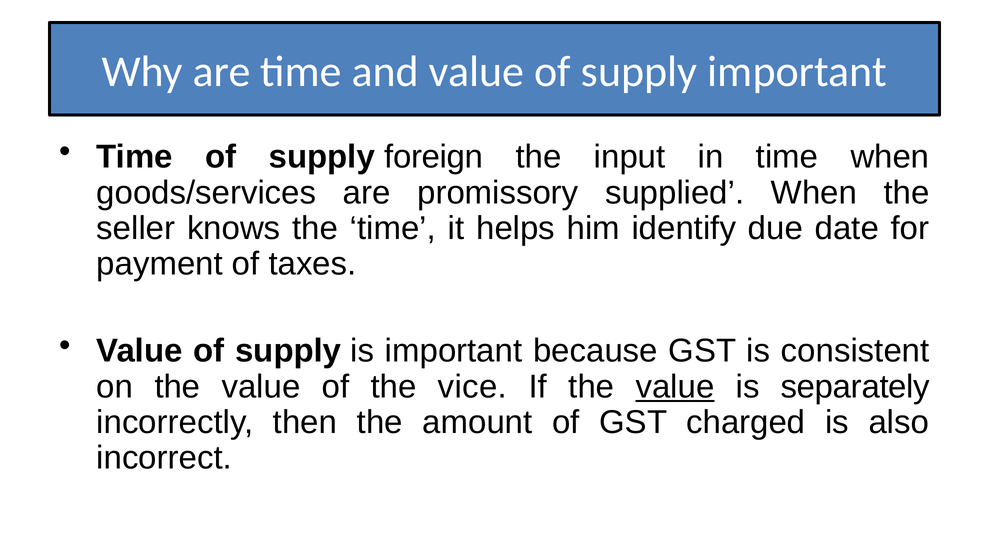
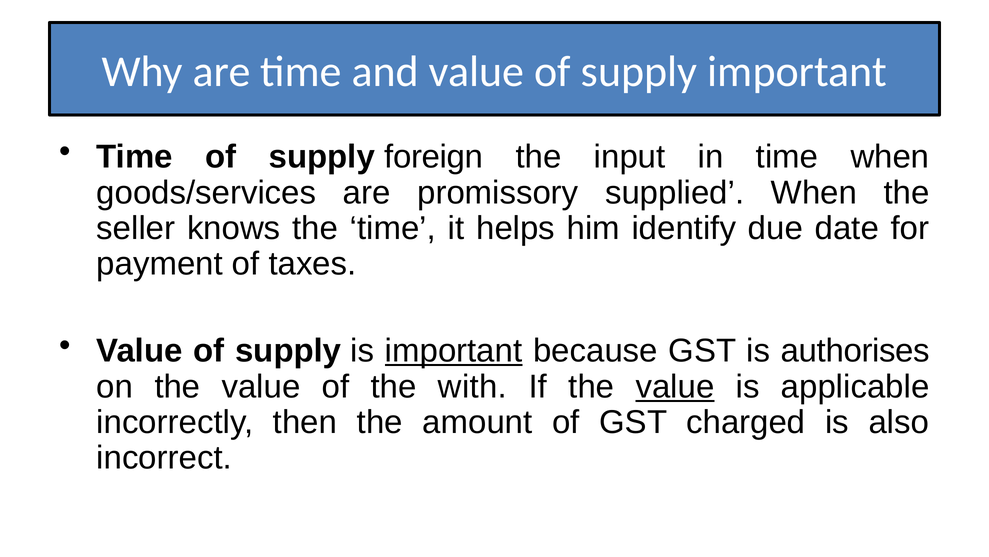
important underline: none -> present (454, 351)
consistent: consistent -> authorises (855, 351)
vice: vice -> with (472, 386)
separately: separately -> applicable (855, 386)
